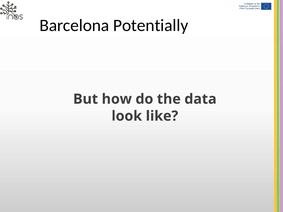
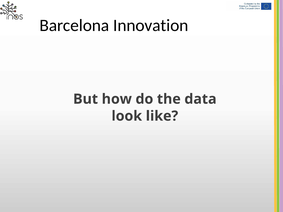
Potentially: Potentially -> Innovation (151, 25)
